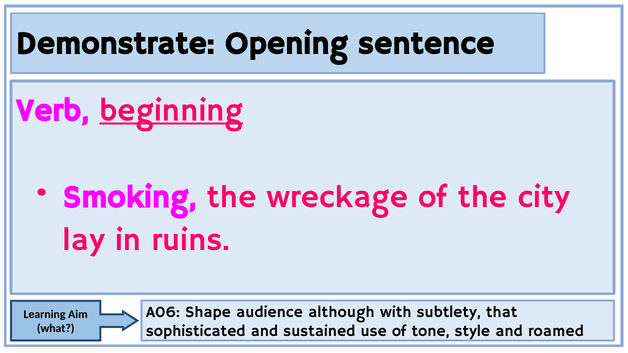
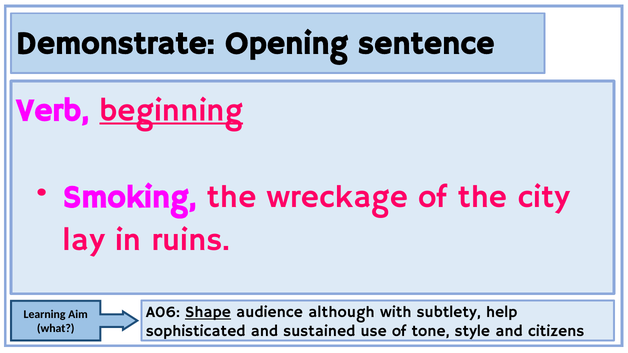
Shape underline: none -> present (208, 312)
that: that -> help (502, 312)
roamed: roamed -> citizens (556, 331)
